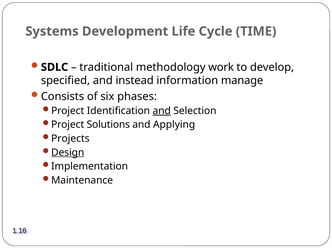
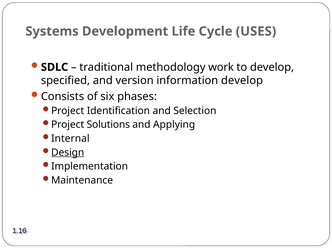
TIME: TIME -> USES (256, 31)
instead: instead -> version (135, 80)
information manage: manage -> develop (242, 80)
and underline: present -> none (162, 111)
Projects: Projects -> Internal (70, 139)
